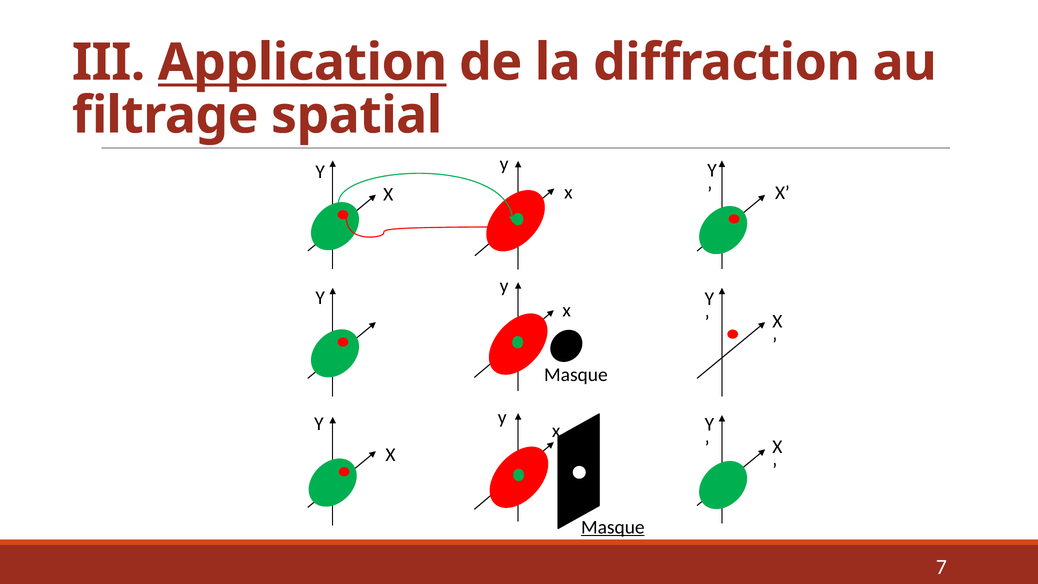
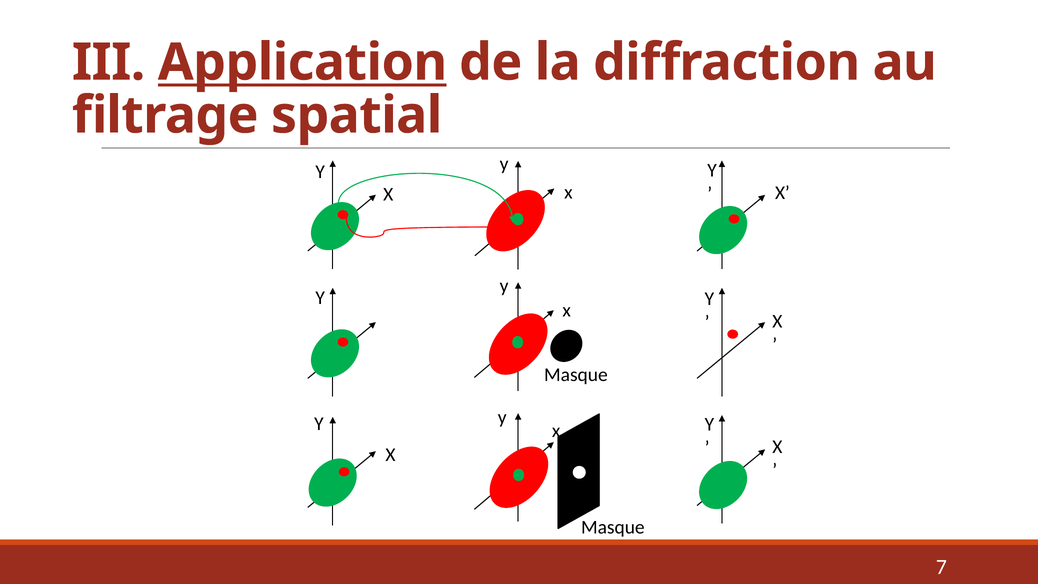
Masque underline: present -> none (613, 527)
